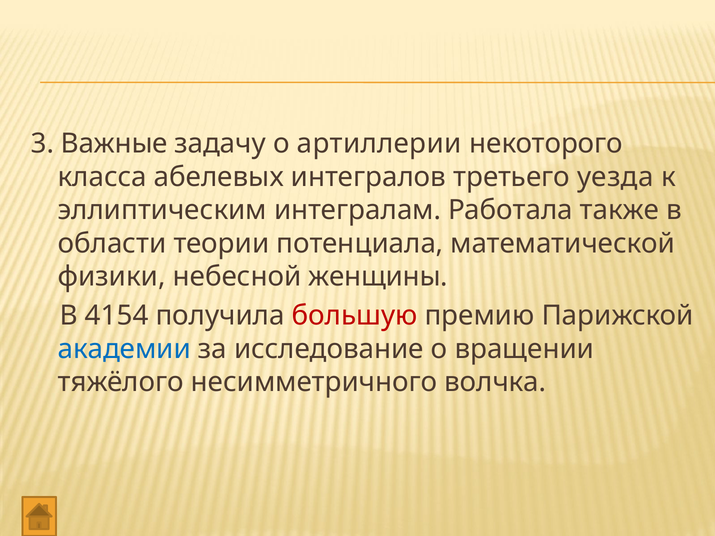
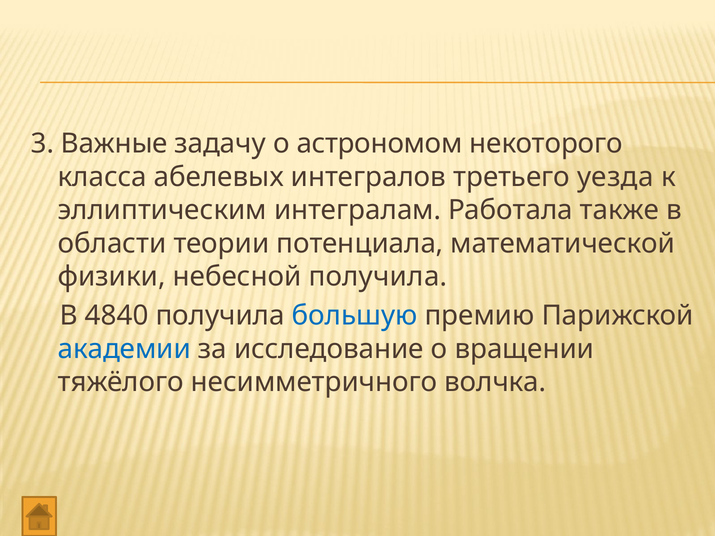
артиллерии: артиллерии -> астрономом (380, 144)
небесной женщины: женщины -> получила (378, 277)
4154: 4154 -> 4840 (117, 316)
большую colour: red -> blue (355, 316)
